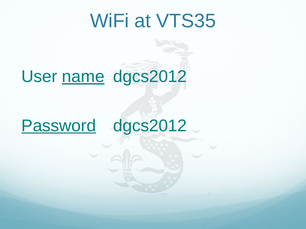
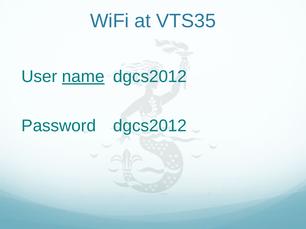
Password underline: present -> none (59, 126)
